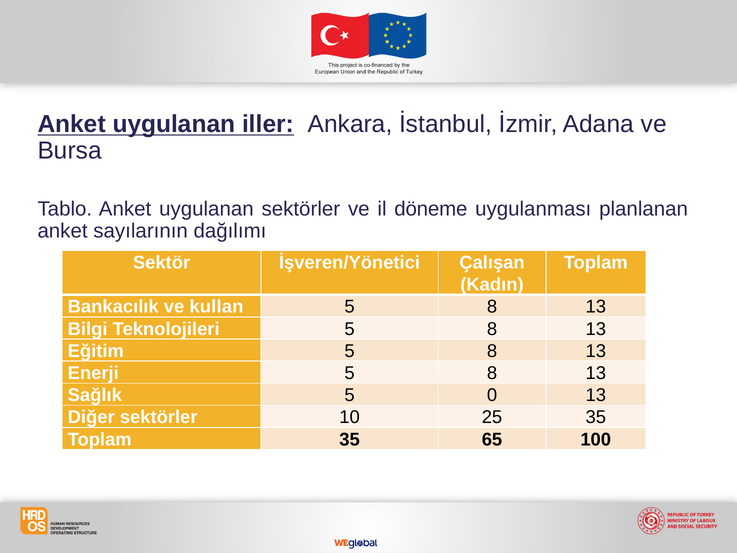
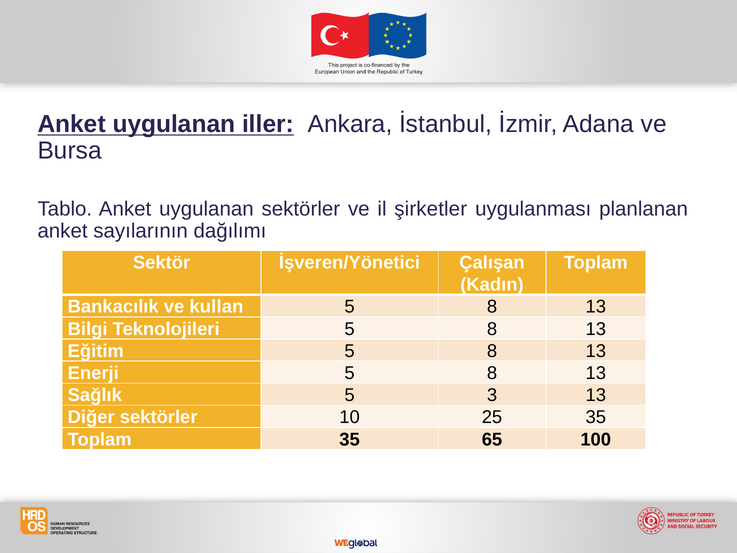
döneme: döneme -> şirketler (431, 209)
0: 0 -> 3 (492, 395)
